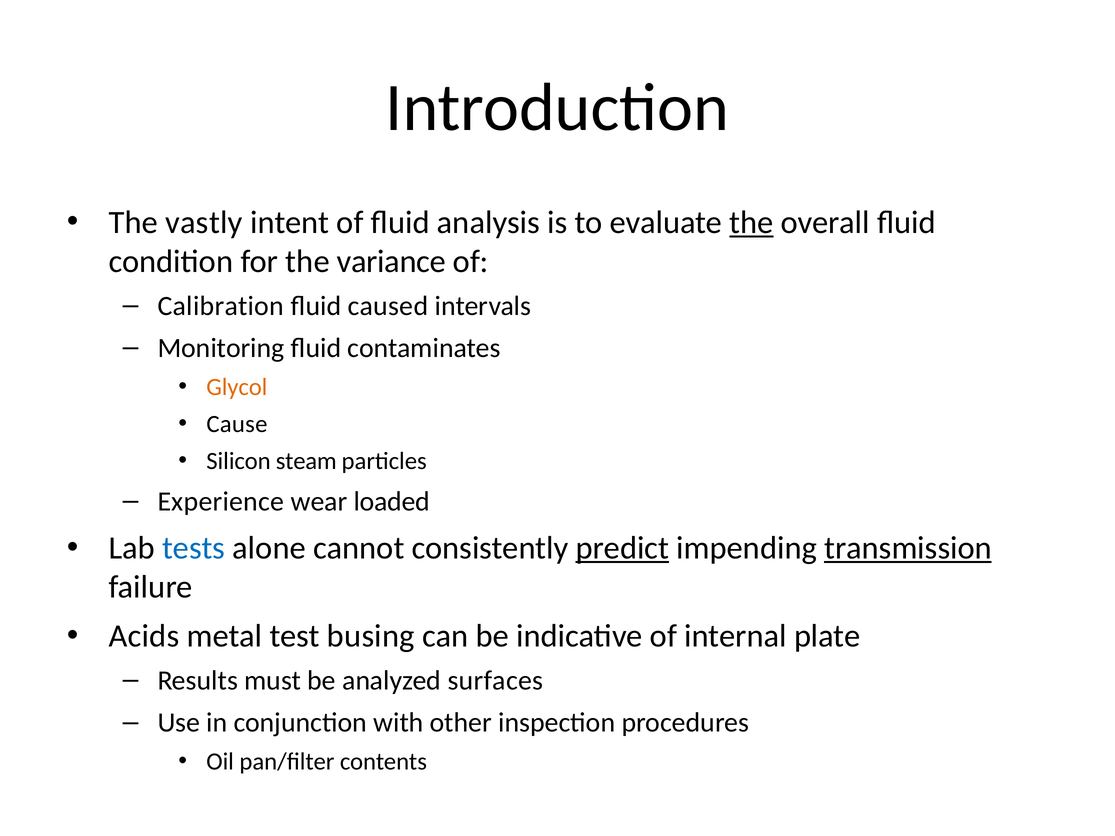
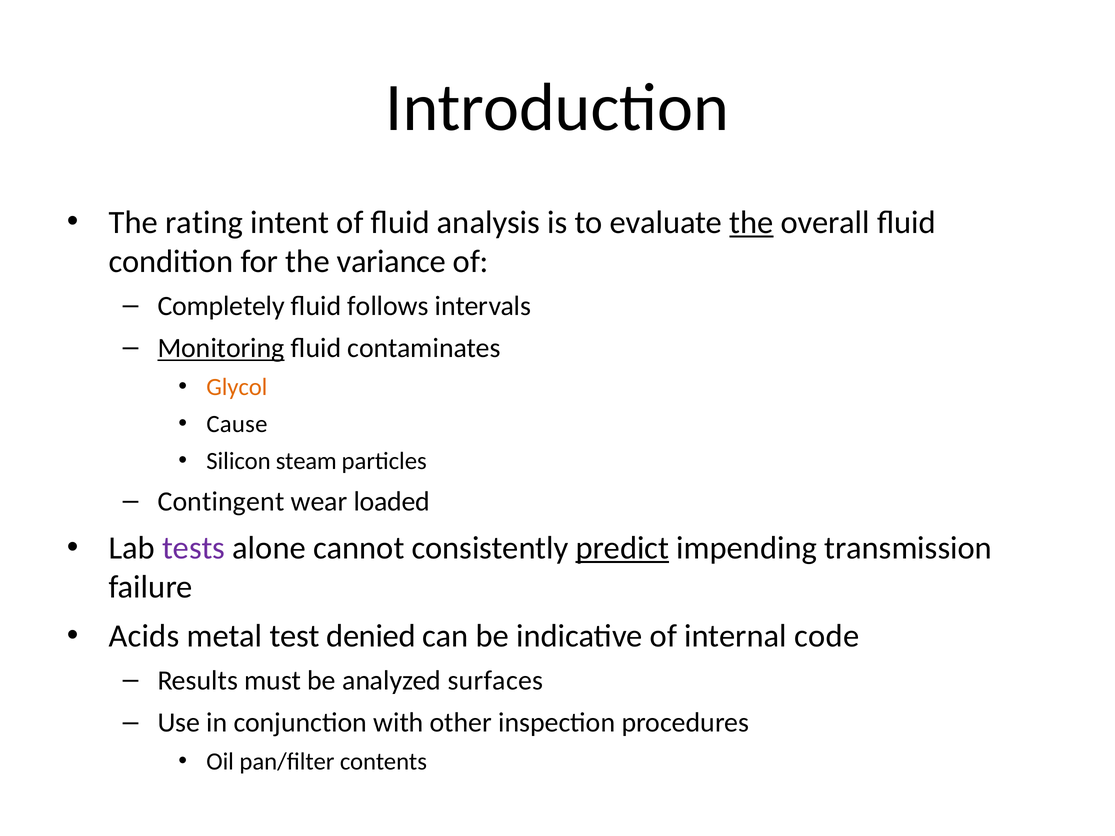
vastly: vastly -> rating (204, 222)
Calibration: Calibration -> Completely (221, 306)
caused: caused -> follows (388, 306)
Monitoring underline: none -> present (221, 348)
Experience: Experience -> Contingent (221, 502)
tests colour: blue -> purple (194, 548)
transmission underline: present -> none (908, 548)
busing: busing -> denied (371, 636)
plate: plate -> code (827, 636)
